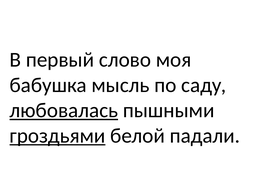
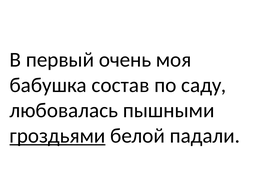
слово: слово -> очень (125, 60)
мысль: мысль -> состав (120, 85)
любовалась underline: present -> none (64, 111)
